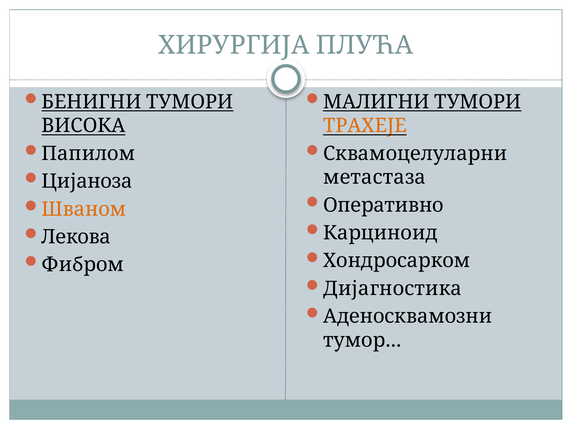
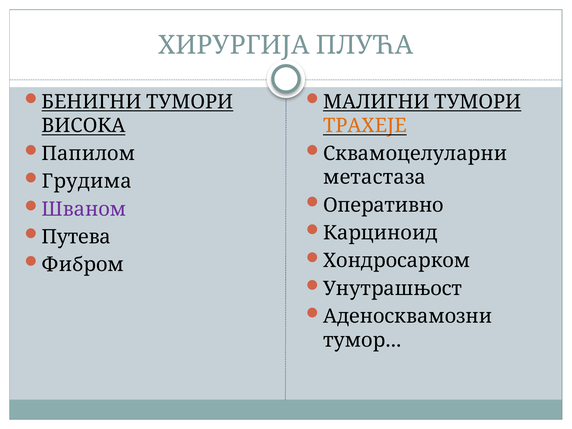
Цијаноза: Цијаноза -> Грудима (87, 181)
Шваном colour: orange -> purple (84, 209)
Лекова: Лекова -> Путева (76, 237)
Дијагностика: Дијагностика -> Унутрашњост (393, 289)
